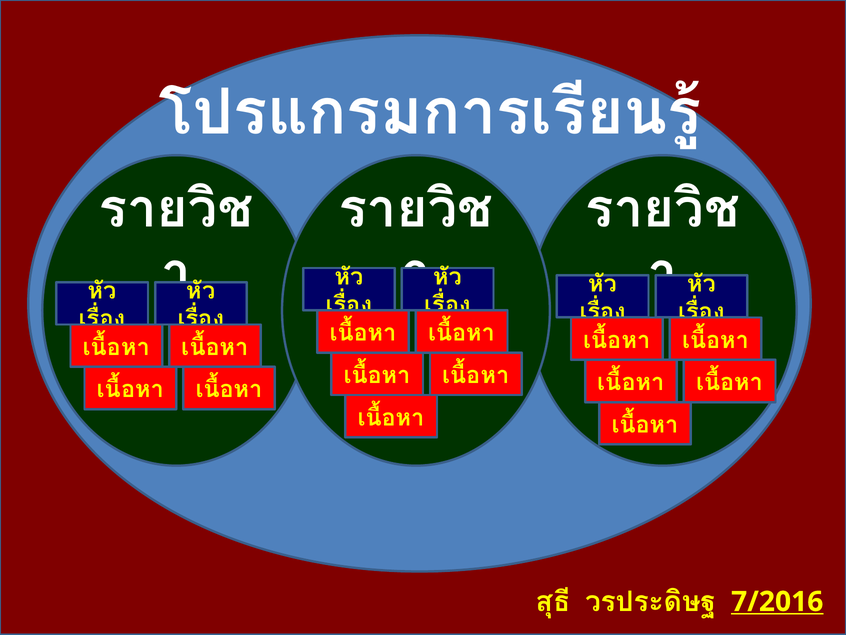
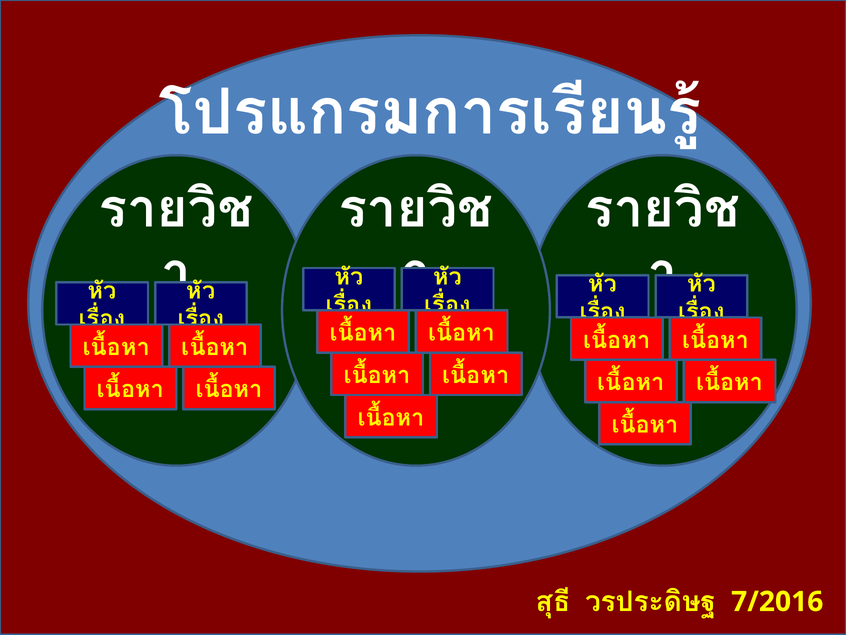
7/2016 underline: present -> none (777, 601)
